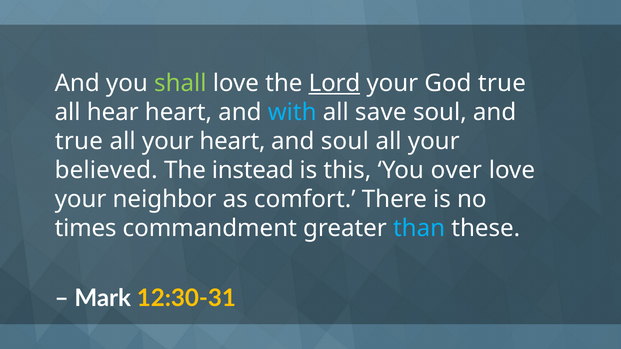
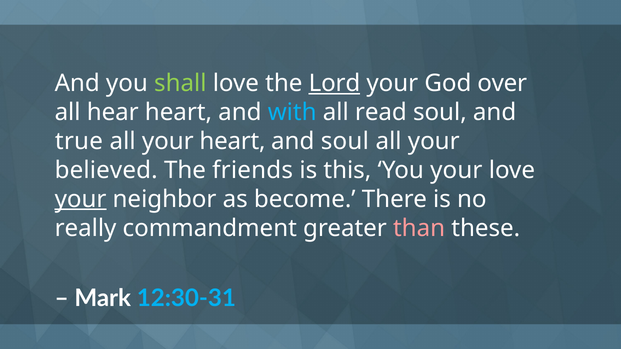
God true: true -> over (502, 83)
save: save -> read (381, 112)
instead: instead -> friends (253, 170)
You over: over -> your (456, 170)
your underline: none -> present (81, 199)
comfort: comfort -> become (305, 199)
times: times -> really (86, 228)
than colour: light blue -> pink (419, 228)
12:30-31 colour: yellow -> light blue (186, 298)
